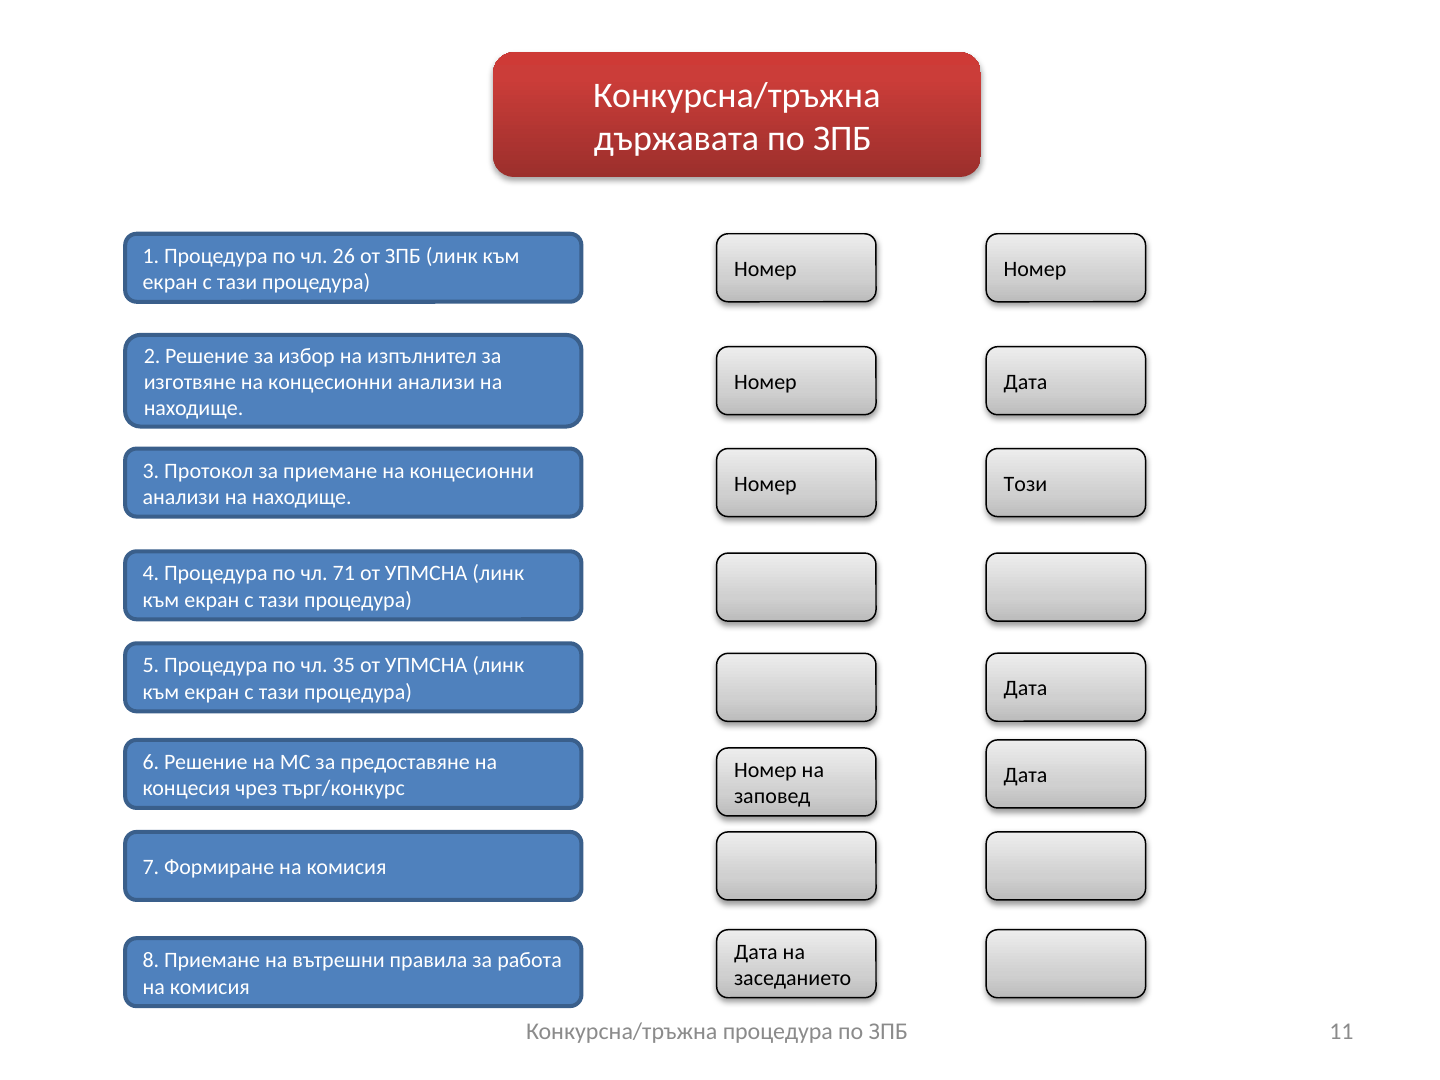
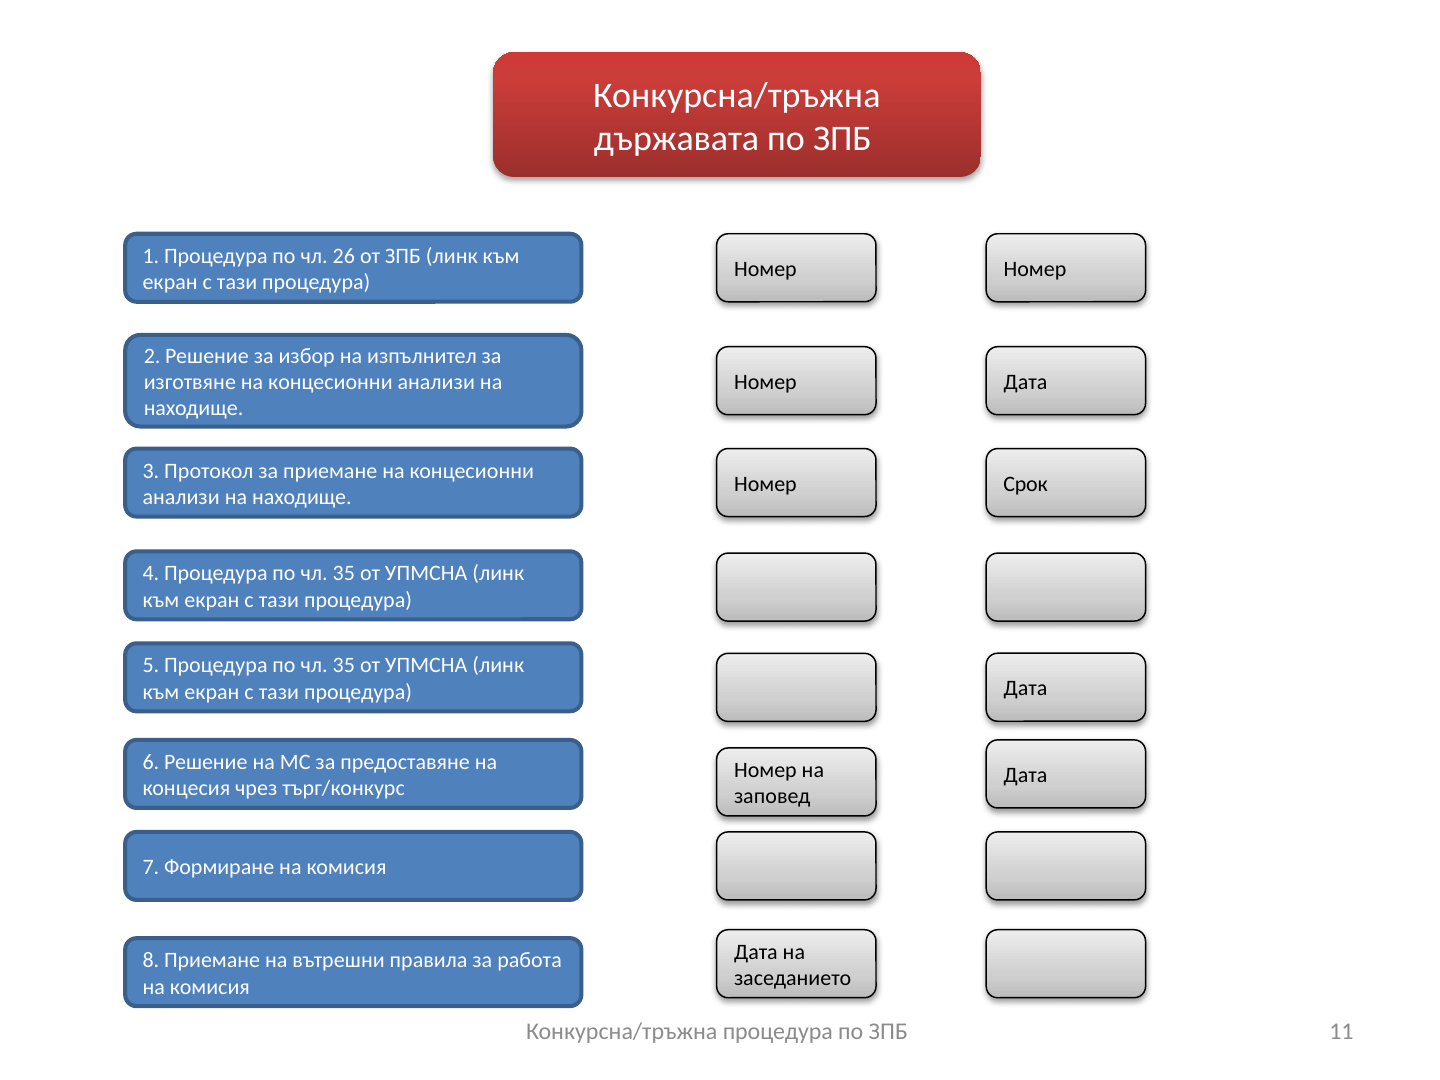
Този: Този -> Срок (1026, 484)
71: 71 -> 35 (344, 574)
